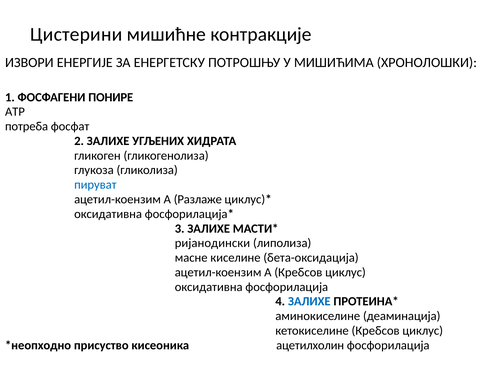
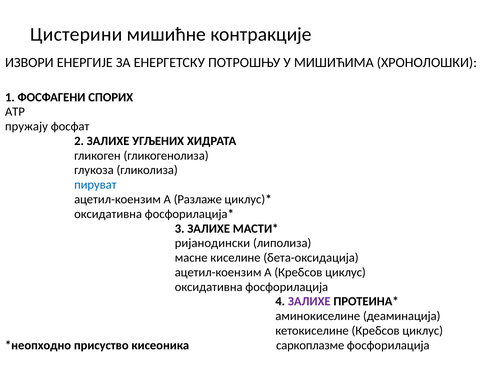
ПОНИРЕ: ПОНИРЕ -> СПОРИХ (111, 97)
потреба: потреба -> пружају (26, 127)
ЗАЛИХЕ colour: blue -> purple (309, 302)
ацетилхолин: ацетилхолин -> саркоплазме (310, 345)
